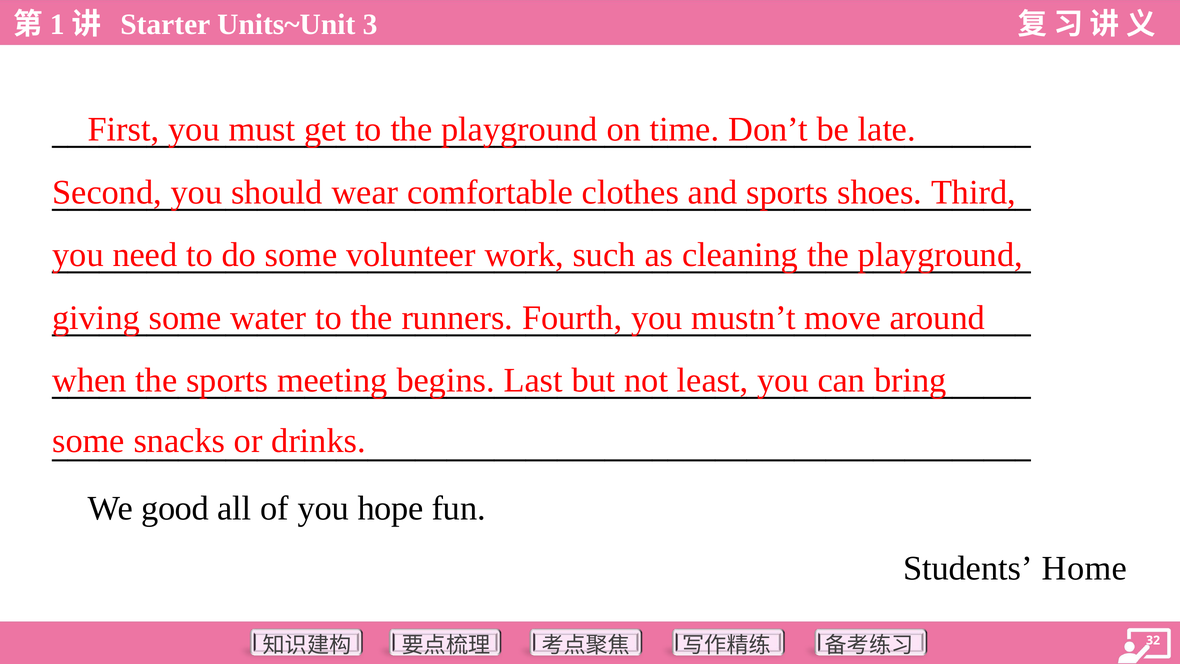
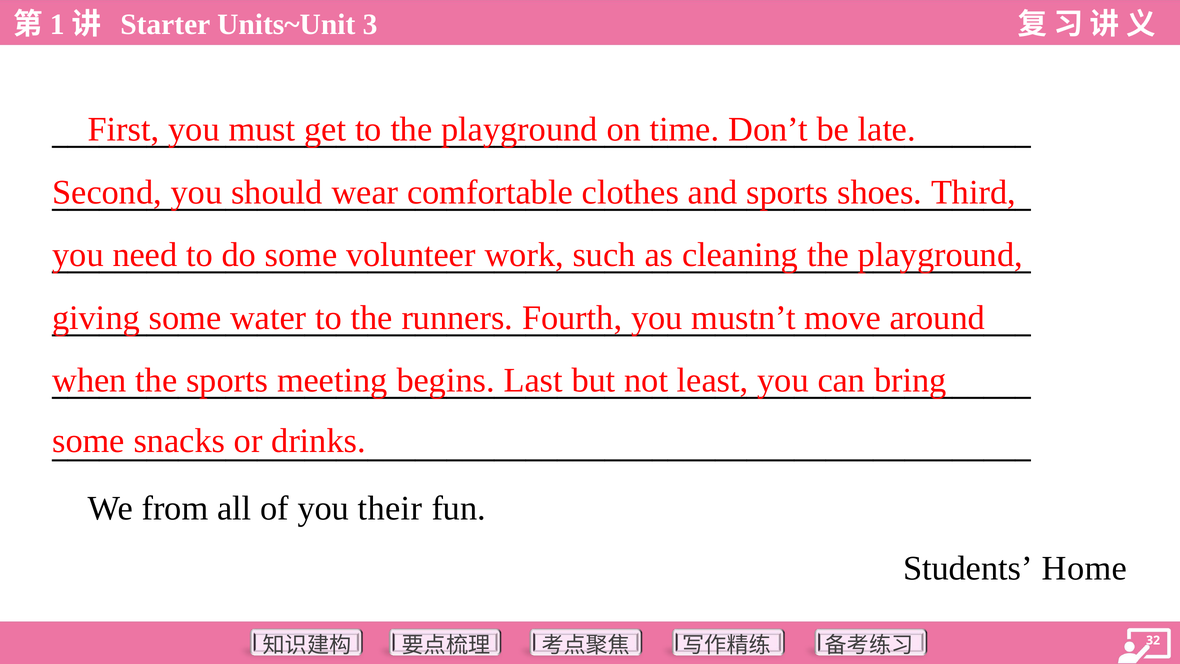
good: good -> from (175, 508)
hope: hope -> their (390, 508)
